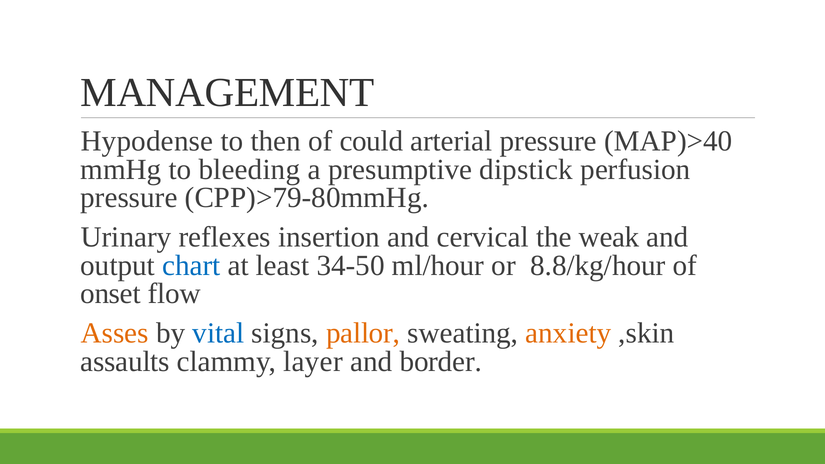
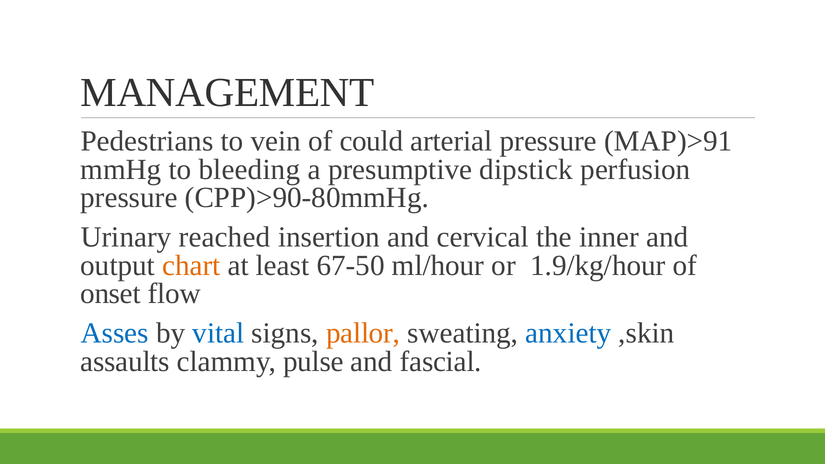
Hypodense: Hypodense -> Pedestrians (147, 141)
then: then -> vein (276, 141)
MAP)>40: MAP)>40 -> MAP)>91 (668, 141)
CPP)>79-80mmHg: CPP)>79-80mmHg -> CPP)>90-80mmHg (307, 198)
reflexes: reflexes -> reached (225, 237)
weak: weak -> inner (609, 237)
chart colour: blue -> orange (191, 265)
34-50: 34-50 -> 67-50 (351, 265)
8.8/kg/hour: 8.8/kg/hour -> 1.9/kg/hour (598, 265)
Asses colour: orange -> blue (115, 333)
anxiety colour: orange -> blue (568, 333)
layer: layer -> pulse (313, 361)
border: border -> fascial (441, 361)
